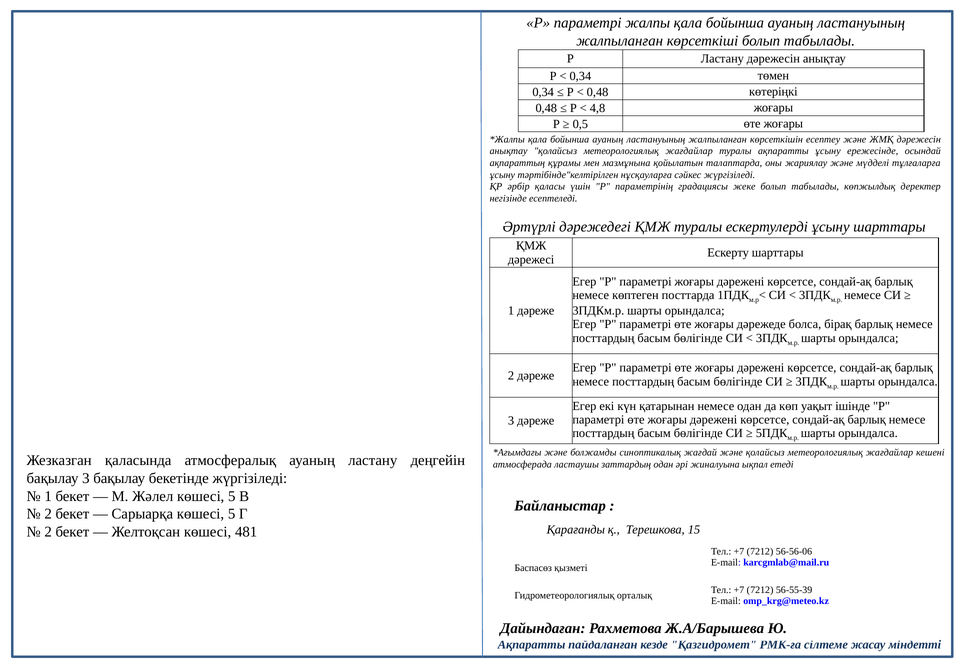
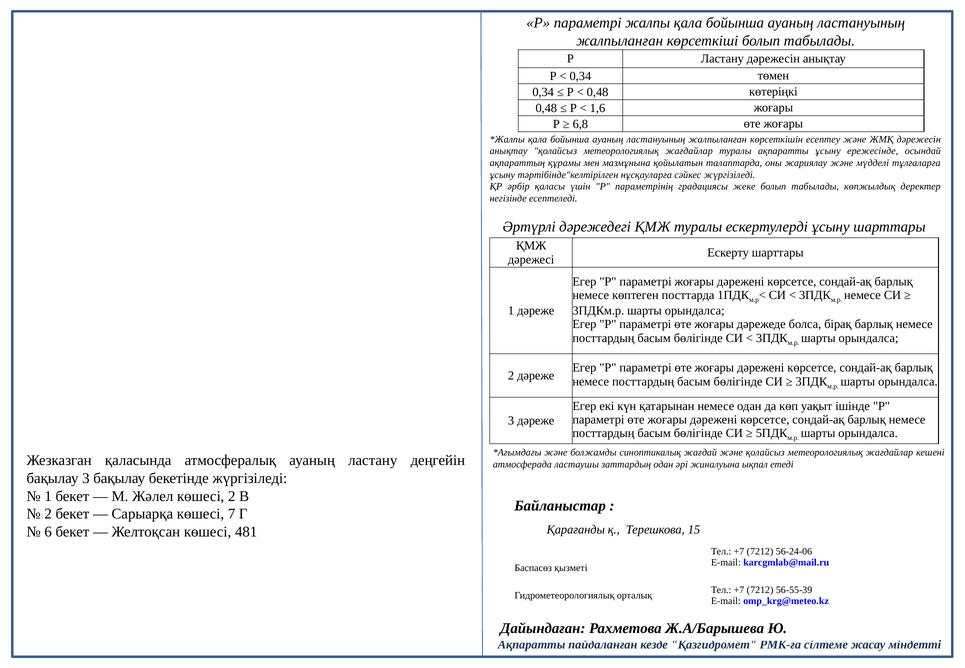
4,8: 4,8 -> 1,6 (598, 108)
0,5: 0,5 -> 6,8 (580, 124)
Жәлел көшесі 5: 5 -> 2 (232, 496)
Сарыарқа көшесі 5: 5 -> 7 (232, 514)
2: 2 -> 6 (48, 532)
56-56-06: 56-56-06 -> 56-24-06 (794, 552)
